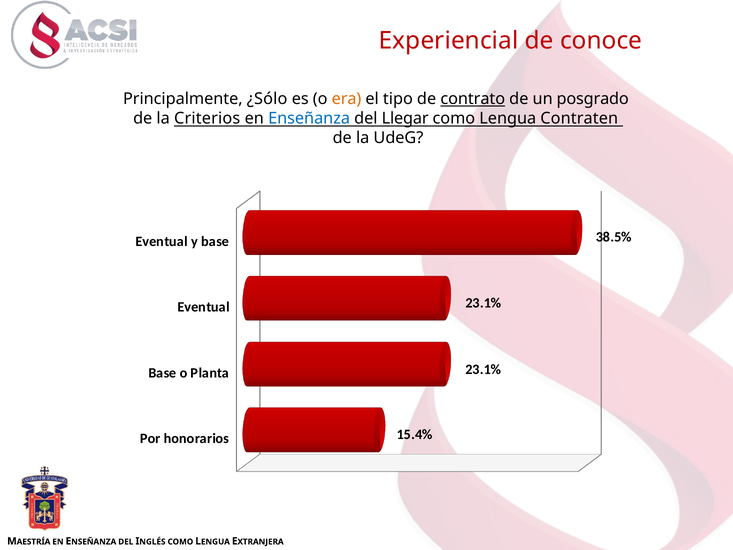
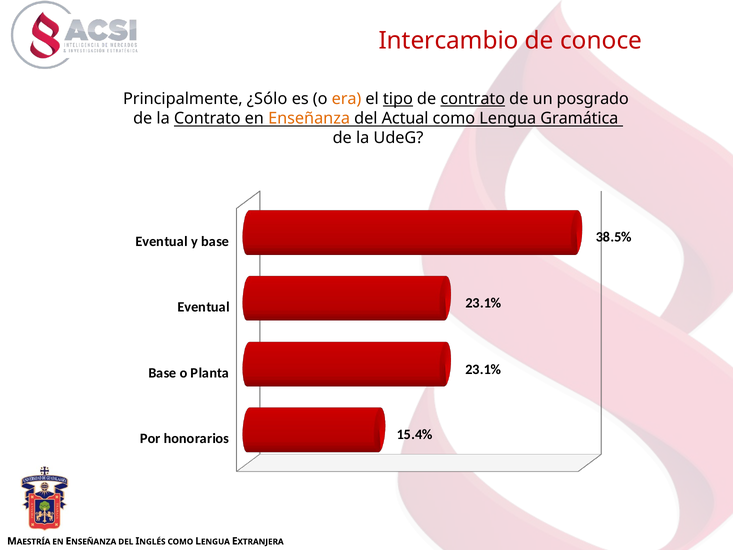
Experiencial: Experiencial -> Intercambio (449, 41)
tipo underline: none -> present (398, 99)
la Criterios: Criterios -> Contrato (207, 118)
Enseñanza colour: blue -> orange (309, 118)
Llegar: Llegar -> Actual (405, 118)
Contraten: Contraten -> Gramática (579, 118)
